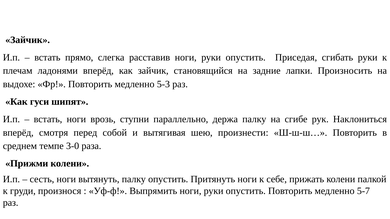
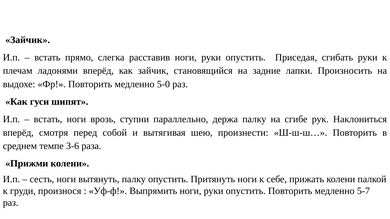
5-3: 5-3 -> 5-0 (163, 84)
3-0: 3-0 -> 3-6 (73, 146)
